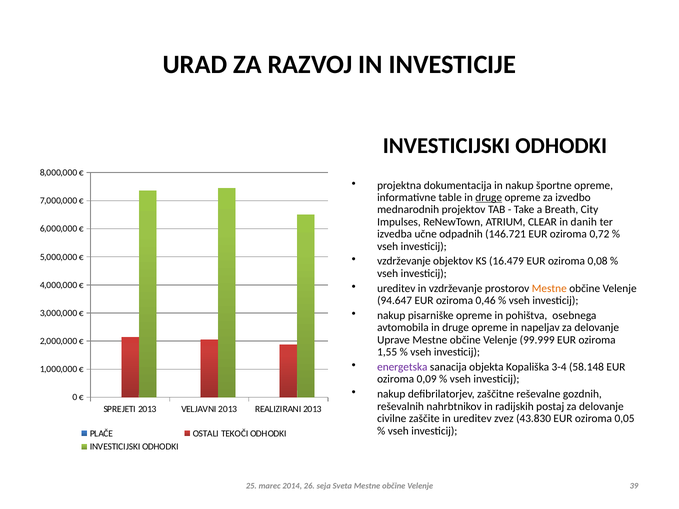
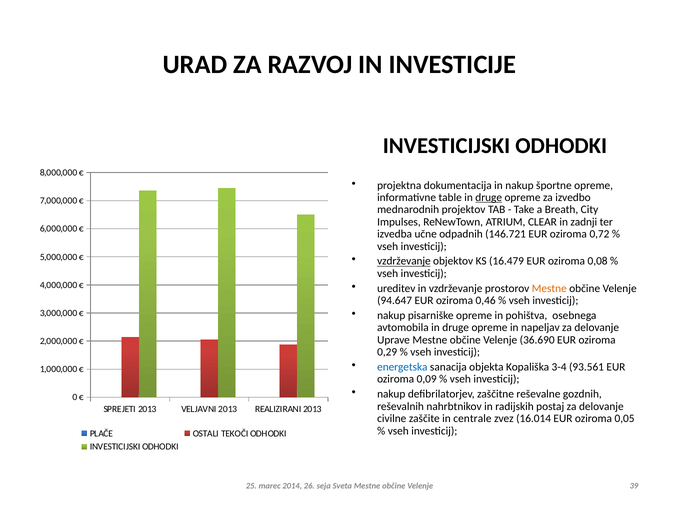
danih: danih -> zadnji (584, 222)
vzdrževanje underline: none -> present (404, 261)
99.999: 99.999 -> 36.690 (537, 340)
1,55: 1,55 -> 0,29 (387, 352)
energetska colour: purple -> blue (402, 367)
58.148: 58.148 -> 93.561 (586, 367)
in ureditev: ureditev -> centrale (472, 419)
43.830: 43.830 -> 16.014 (534, 419)
